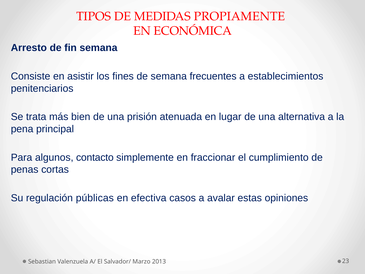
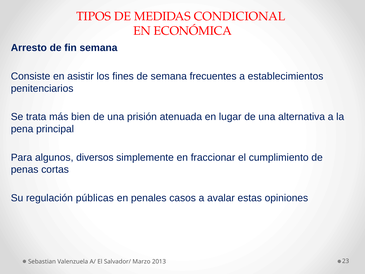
PROPIAMENTE: PROPIAMENTE -> CONDICIONAL (240, 16)
contacto: contacto -> diversos (95, 157)
efectiva: efectiva -> penales (149, 198)
